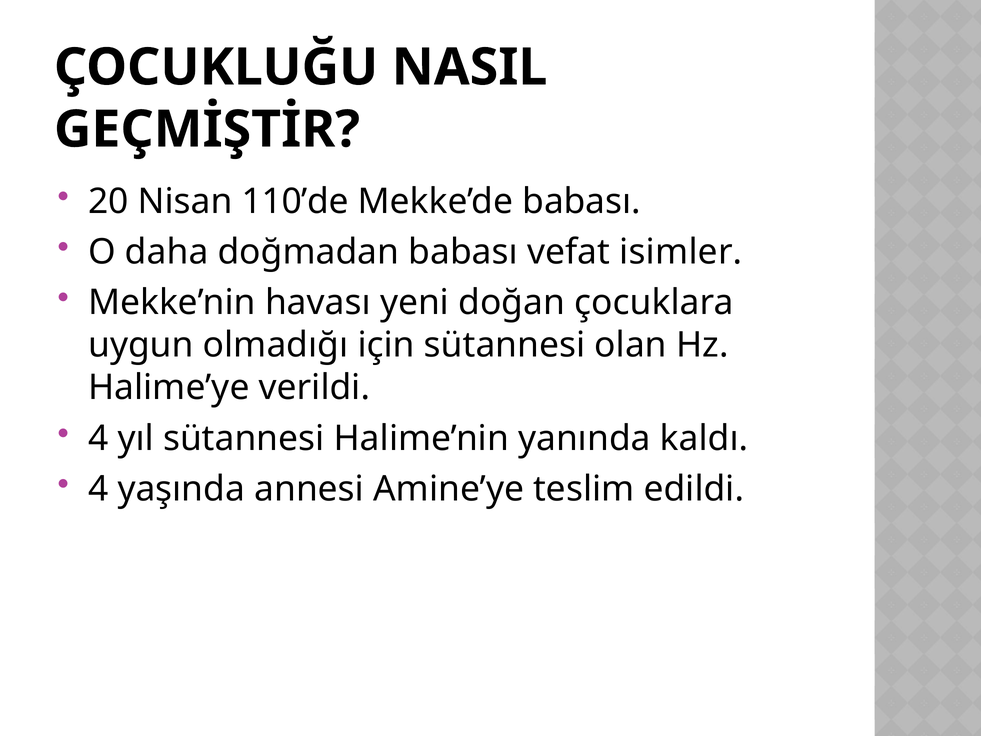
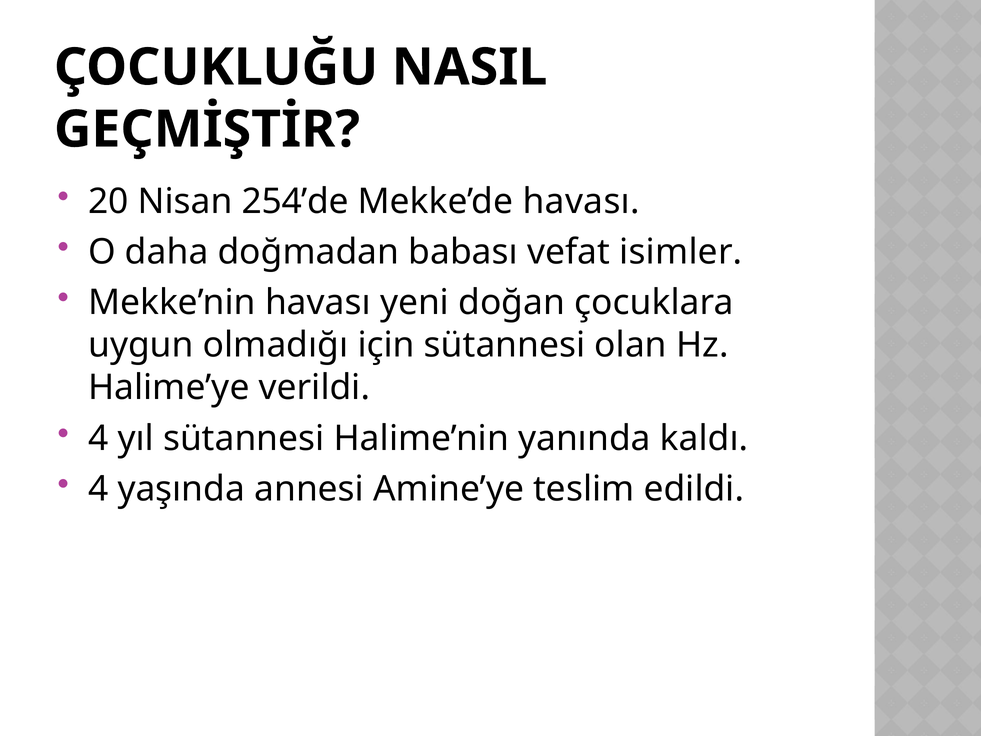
110’de: 110’de -> 254’de (295, 201)
Mekke’de babası: babası -> havası (581, 201)
